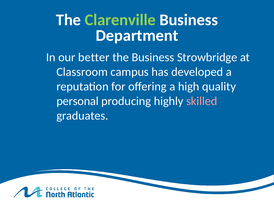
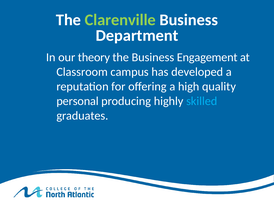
better: better -> theory (94, 57)
Strowbridge: Strowbridge -> Engagement (207, 57)
skilled colour: pink -> light blue (202, 101)
